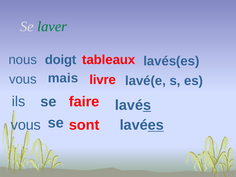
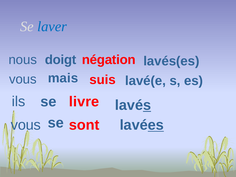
laver colour: green -> blue (52, 27)
tableaux: tableaux -> négation (109, 60)
livre: livre -> suis (103, 80)
faire: faire -> livre (84, 102)
